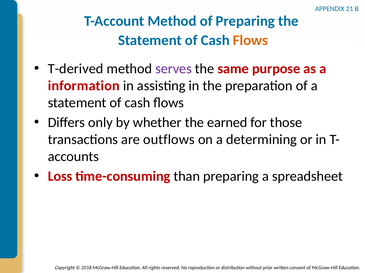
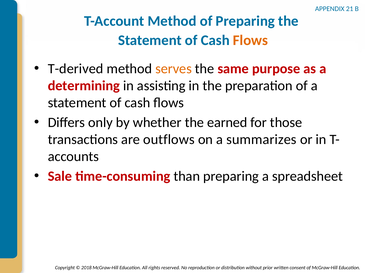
serves colour: purple -> orange (174, 69)
information: information -> determining (84, 86)
determining: determining -> summarizes (261, 140)
Loss: Loss -> Sale (60, 177)
